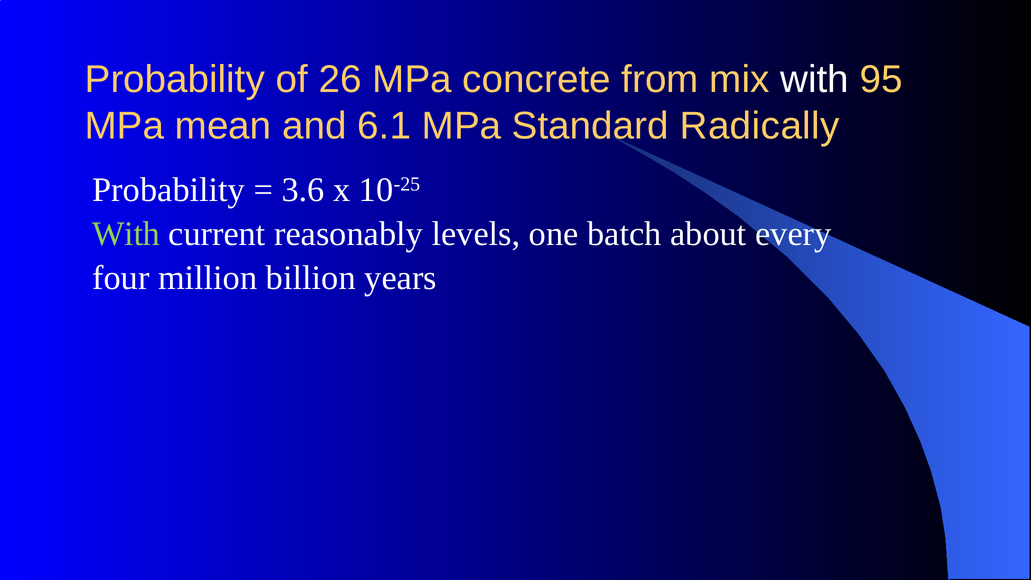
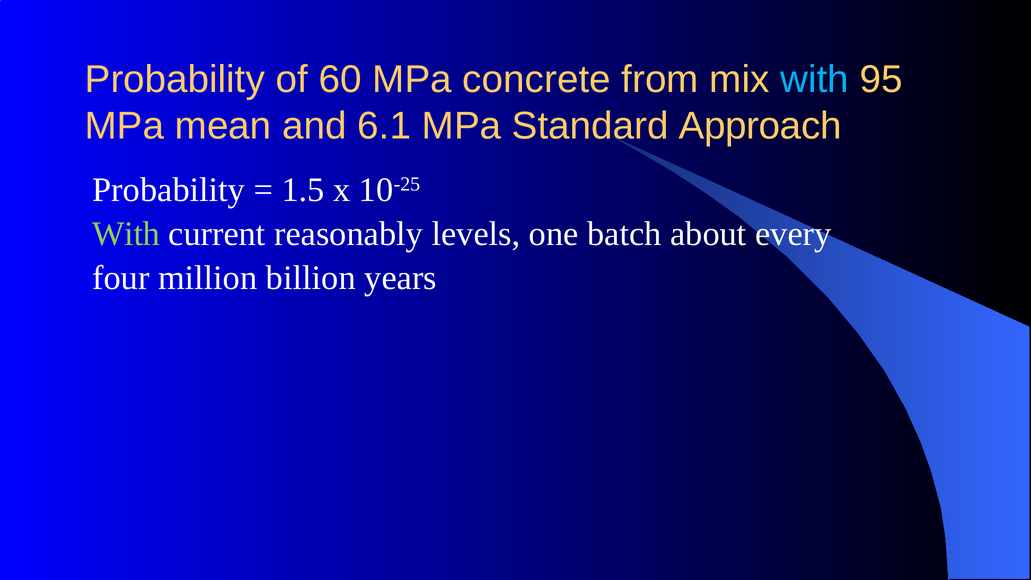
26: 26 -> 60 (340, 79)
with colour: white -> light blue (815, 79)
Radically: Radically -> Approach (760, 126)
3.6: 3.6 -> 1.5 (303, 190)
